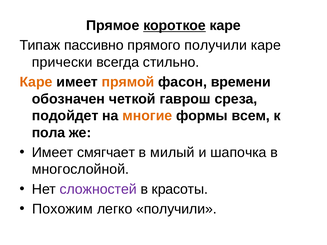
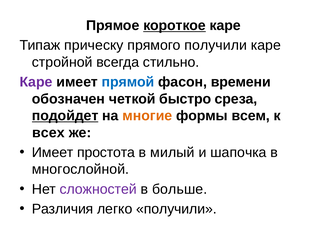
пассивно: пассивно -> прическу (94, 45)
прически: прически -> стройной (62, 62)
Каре colour: orange -> purple (36, 82)
прямой colour: orange -> blue (128, 82)
гаврош: гаврош -> быстро (185, 99)
подойдет underline: none -> present (65, 116)
пола: пола -> всех (48, 133)
смягчает: смягчает -> простота (106, 153)
красоты: красоты -> больше (180, 189)
Похожим: Похожим -> Различия (63, 209)
